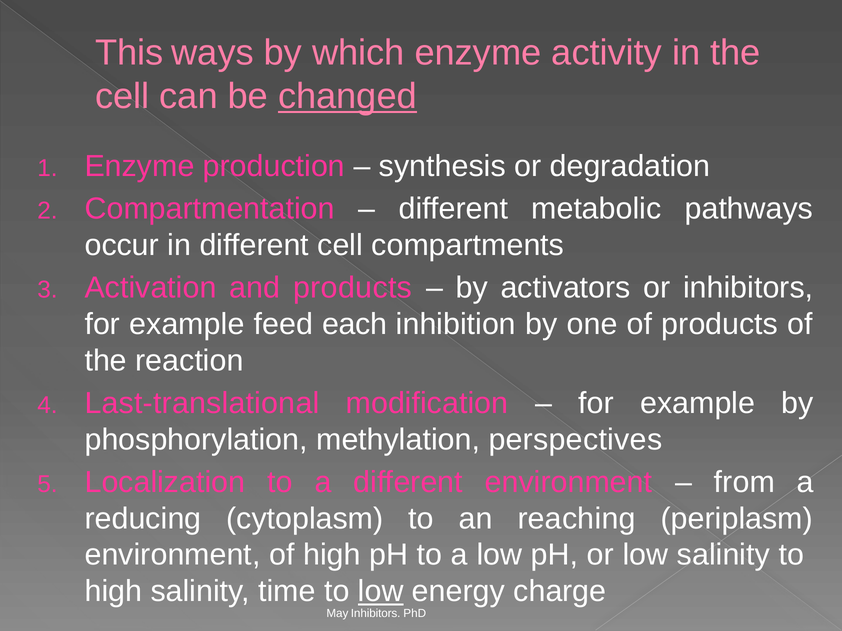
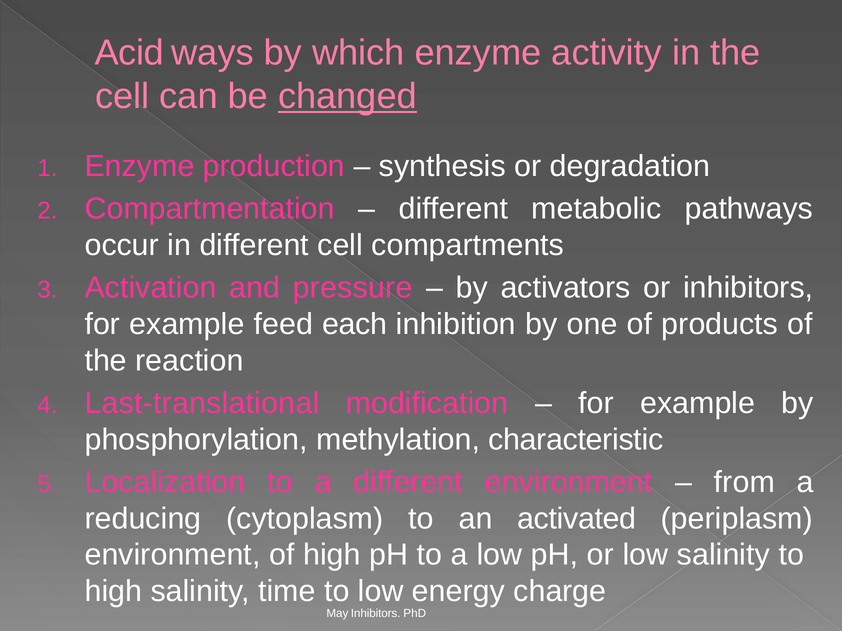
This: This -> Acid (129, 53)
and products: products -> pressure (353, 288)
perspectives: perspectives -> characteristic (576, 440)
reaching: reaching -> activated (577, 519)
low underline: present -> none (381, 592)
